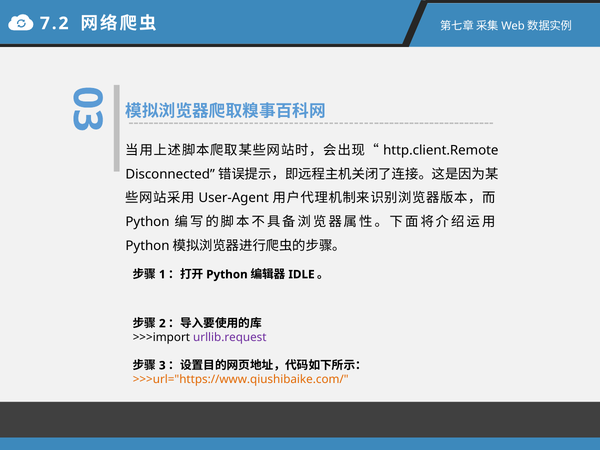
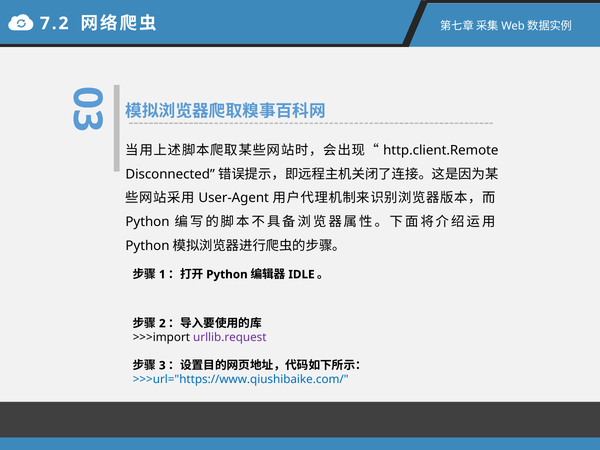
>>>url="https://www.qiushibaike.com/ colour: orange -> blue (241, 380)
